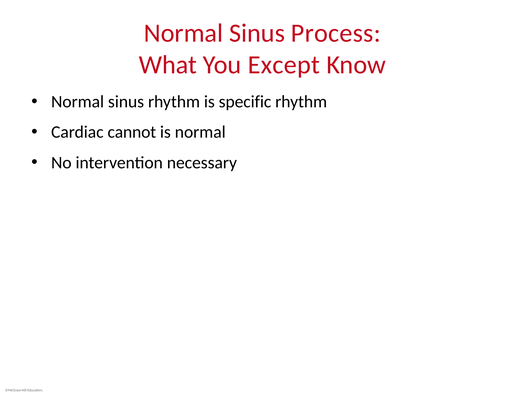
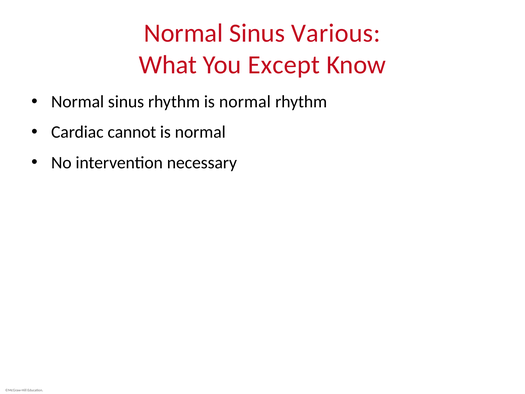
Process: Process -> Various (336, 33)
rhythm is specific: specific -> normal (245, 102)
